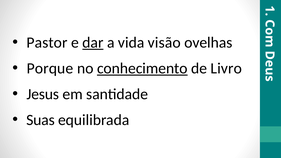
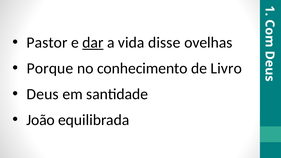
visão: visão -> disse (164, 43)
conhecimento underline: present -> none (142, 68)
Jesus: Jesus -> Deus (43, 94)
Suas: Suas -> João (41, 120)
